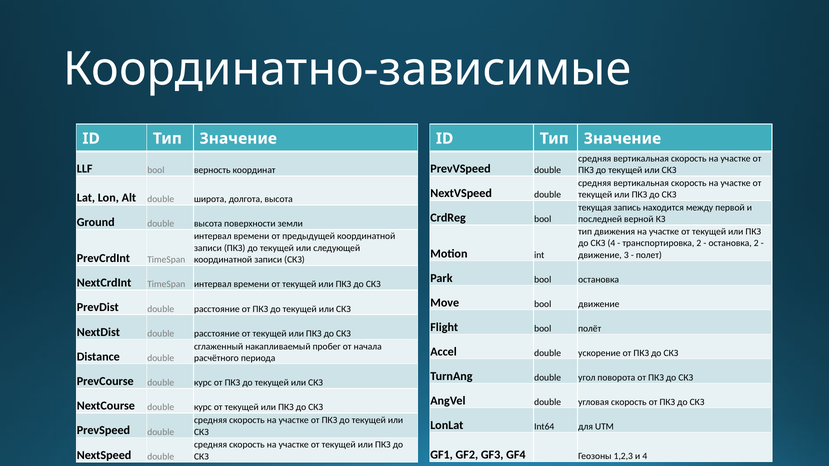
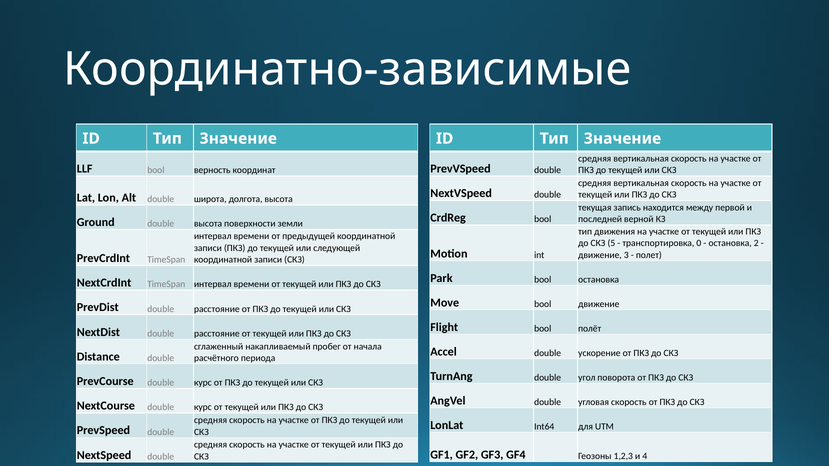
СКЗ 4: 4 -> 5 (611, 243)
транспортировка 2: 2 -> 0 (699, 243)
